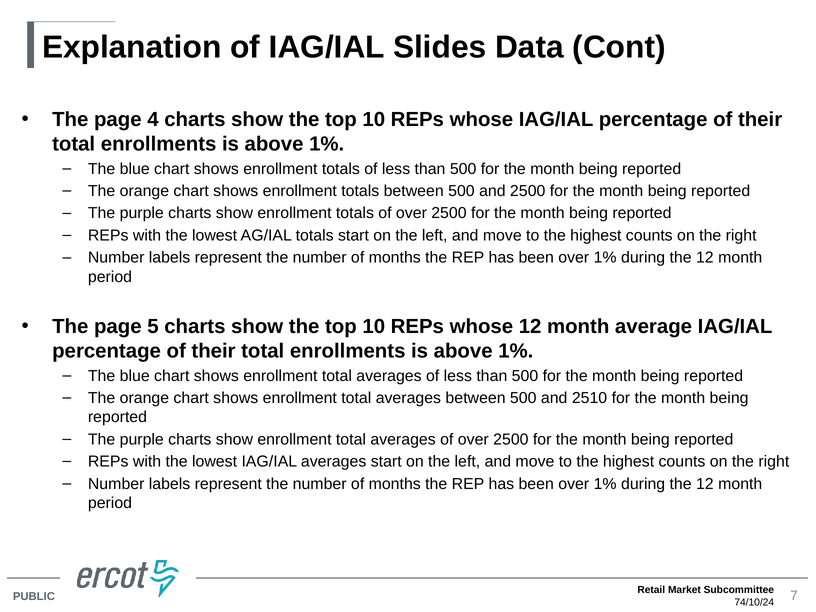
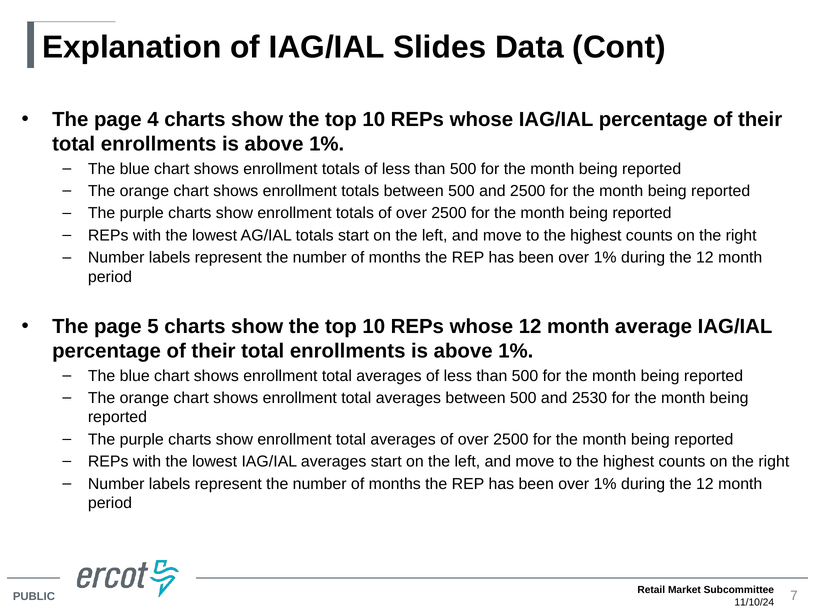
2510: 2510 -> 2530 (590, 398)
74/10/24: 74/10/24 -> 11/10/24 (754, 602)
